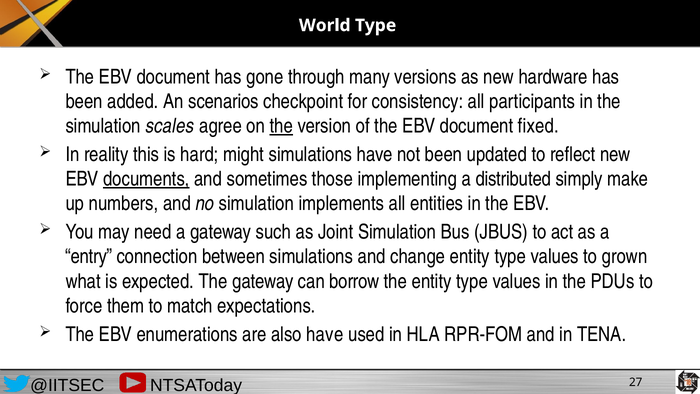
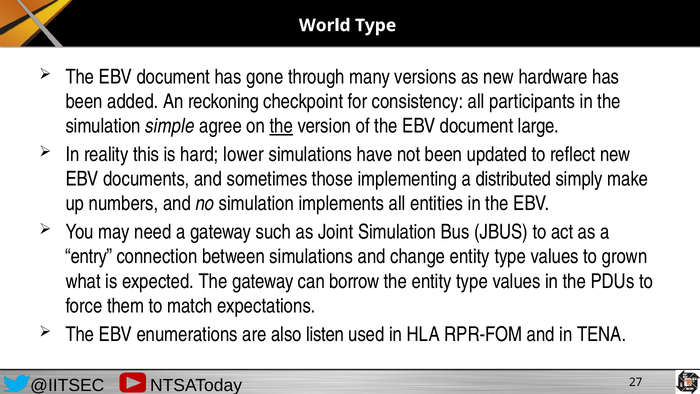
scenarios: scenarios -> reckoning (224, 101)
scales: scales -> simple (170, 126)
fixed: fixed -> large (539, 126)
might: might -> lower (243, 154)
documents underline: present -> none (146, 179)
also have: have -> listen (325, 334)
